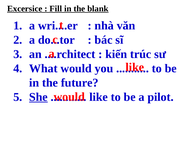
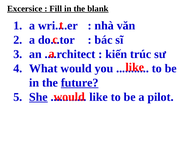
future underline: none -> present (80, 83)
